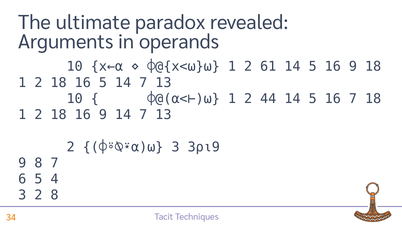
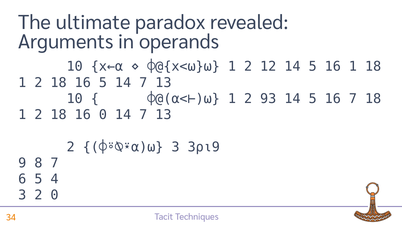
61: 61 -> 12 (268, 67)
5 16 9: 9 -> 1 (353, 67)
44: 44 -> 93 (268, 99)
18 16 9: 9 -> 0 (103, 115)
2 8: 8 -> 0 (55, 195)
